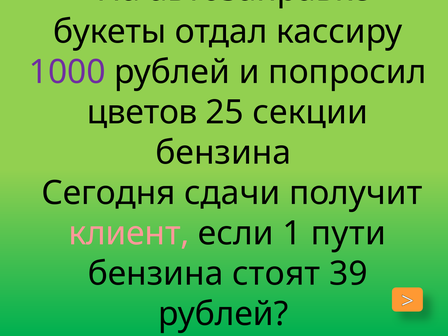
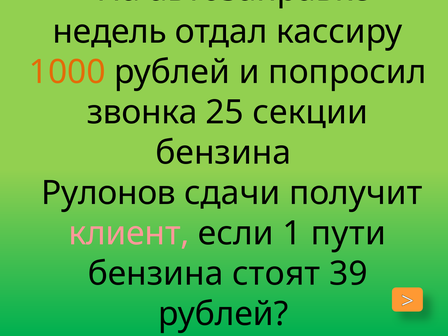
букеты: букеты -> недель (110, 32)
1000 colour: purple -> orange (67, 72)
цветов: цветов -> звонка (142, 112)
Сегодня: Сегодня -> Рулонов (109, 193)
